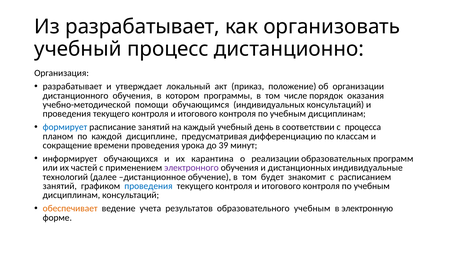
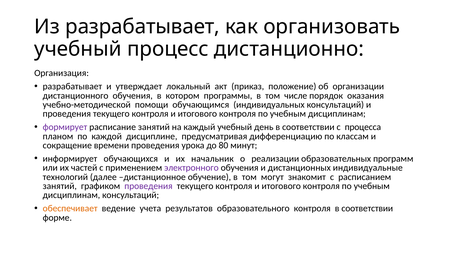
формирует colour: blue -> purple (65, 127)
39: 39 -> 80 (223, 145)
карантина: карантина -> начальник (212, 159)
будет: будет -> могут (272, 177)
проведения colour: blue -> purple (148, 186)
образовательного учебным: учебным -> контроля (312, 209)
электронную: электронную -> соответствии (367, 209)
